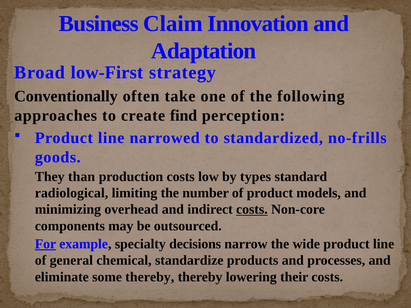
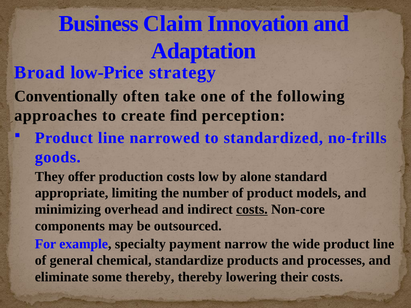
low-First: low-First -> low-Price (107, 72)
than: than -> offer (82, 177)
types: types -> alone (256, 177)
radiological: radiological -> appropriate (72, 193)
For underline: present -> none (46, 244)
decisions: decisions -> payment (195, 244)
